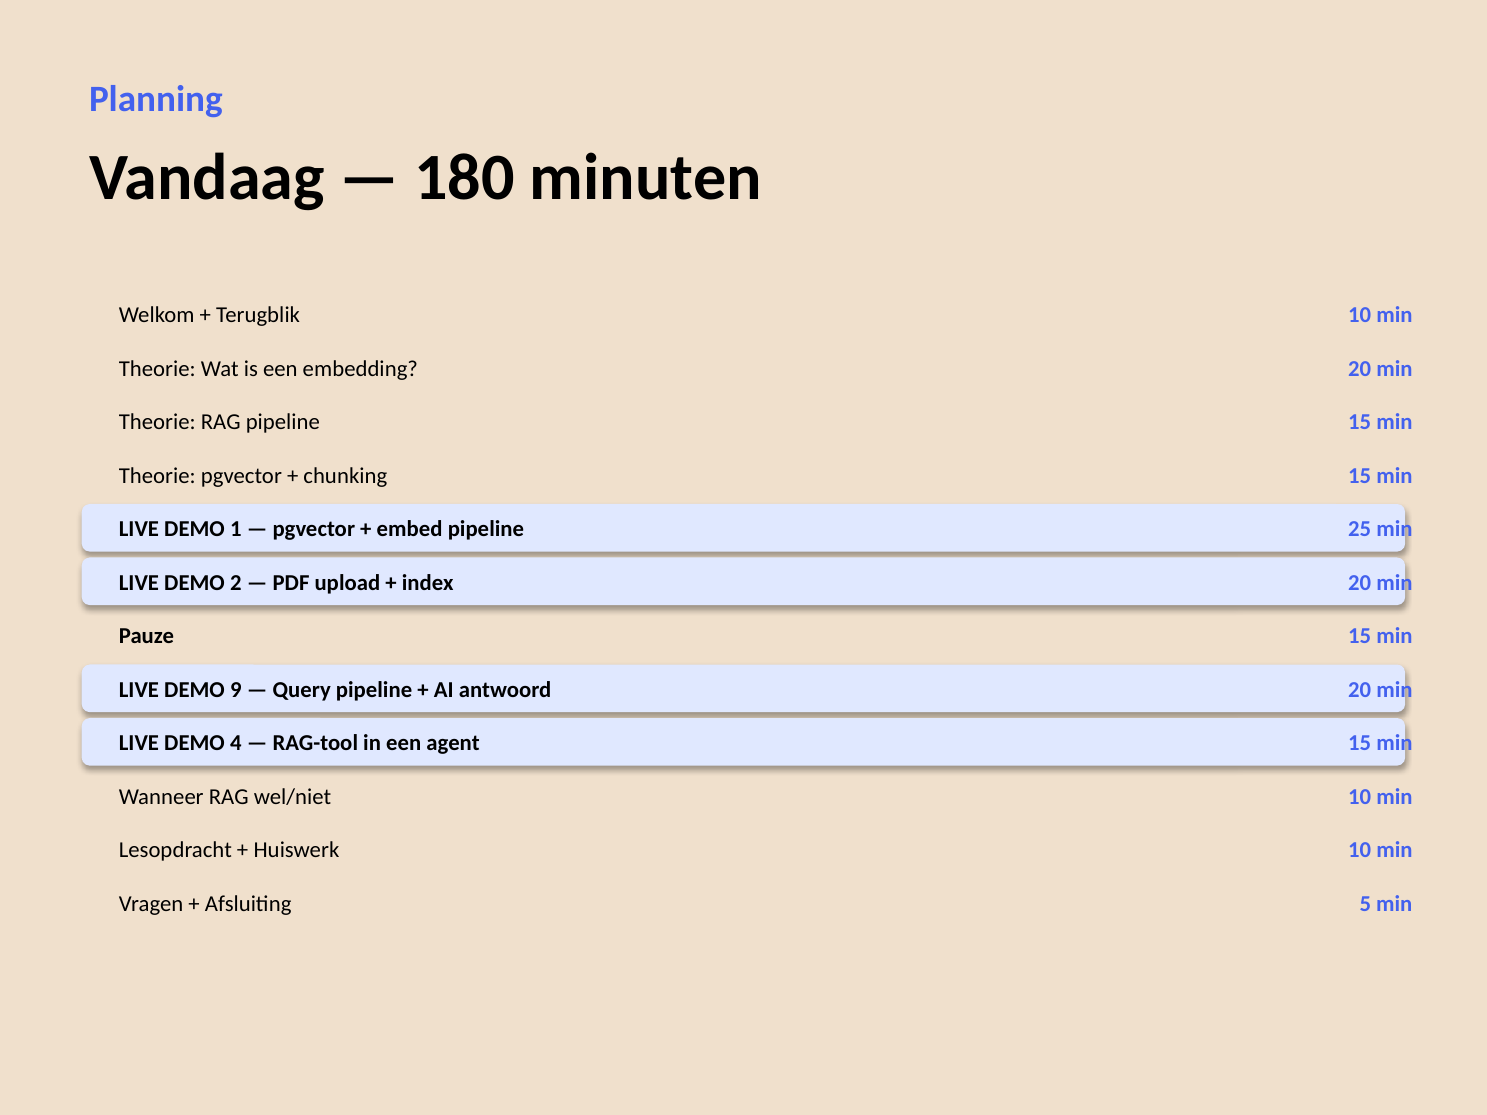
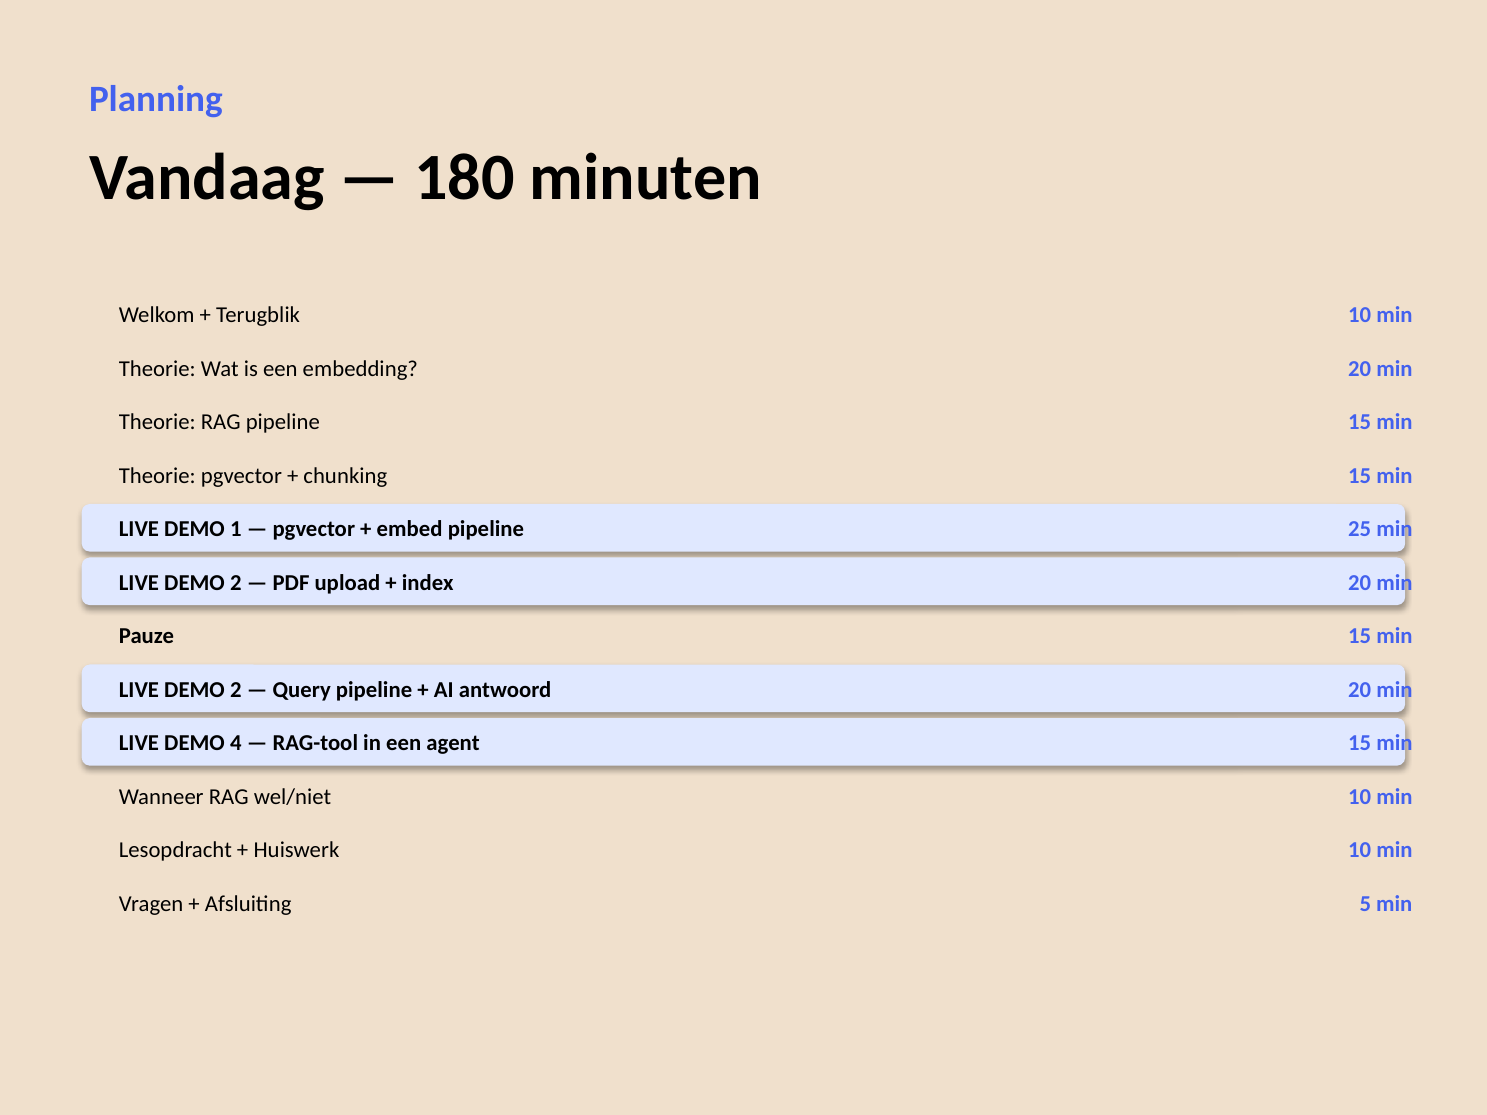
9: 9 -> 2 (236, 690)
